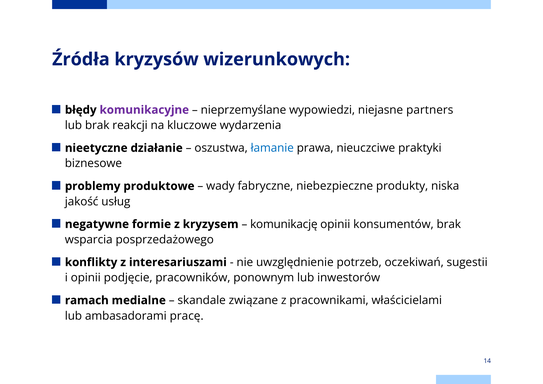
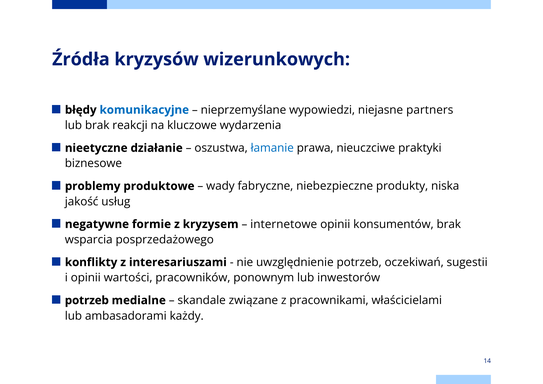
komunikacyjne colour: purple -> blue (144, 110)
komunikację: komunikację -> internetowe (284, 224)
podjęcie: podjęcie -> wartości (128, 278)
ramach: ramach -> potrzeb (87, 300)
pracę: pracę -> każdy (187, 316)
